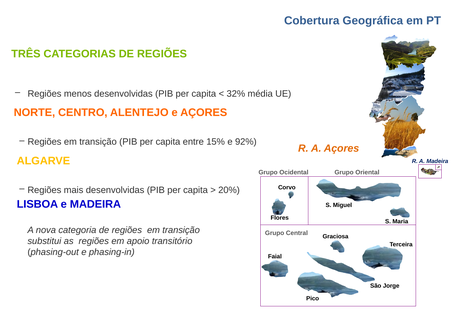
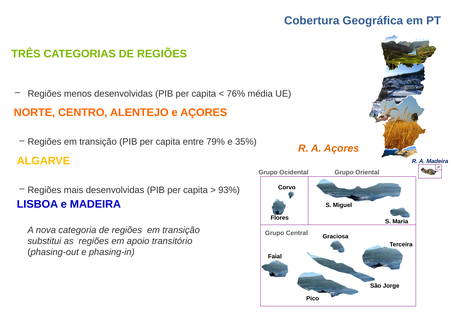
32%: 32% -> 76% (236, 94)
15%: 15% -> 79% (216, 142)
92%: 92% -> 35% (246, 142)
20%: 20% -> 93% (229, 190)
